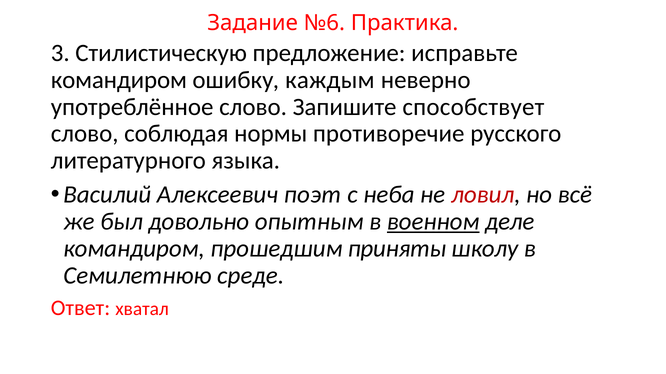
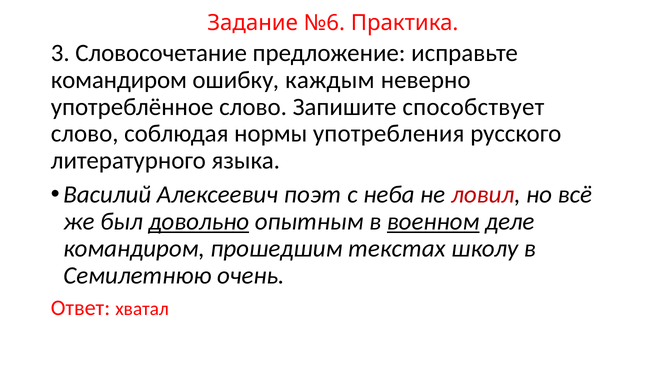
Стилистическую: Стилистическую -> Словосочетание (161, 53)
противоречие: противоречие -> употребления (389, 134)
довольно underline: none -> present (199, 222)
приняты: приняты -> текстах (397, 249)
среде: среде -> очень (251, 276)
